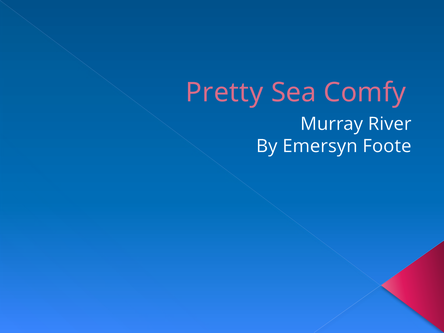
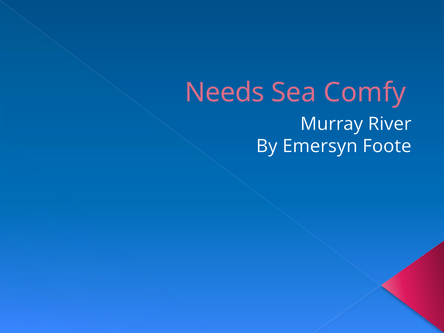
Pretty: Pretty -> Needs (225, 92)
